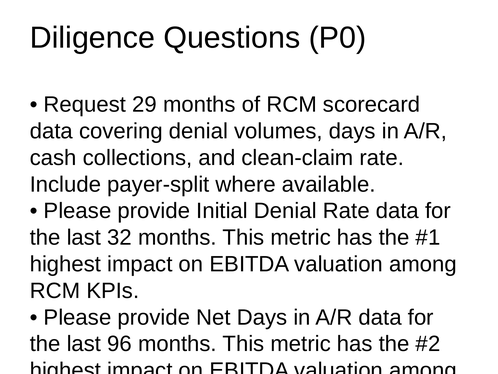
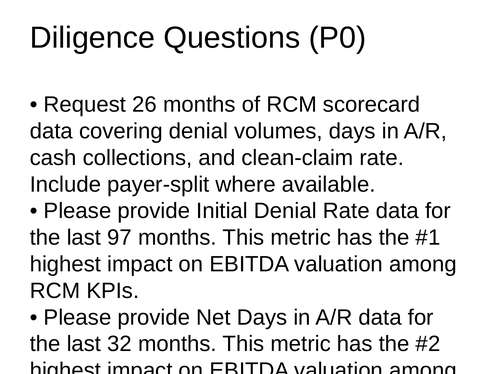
29: 29 -> 26 (145, 104)
32: 32 -> 97 (120, 237)
96: 96 -> 32 (120, 344)
